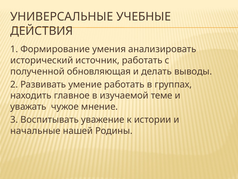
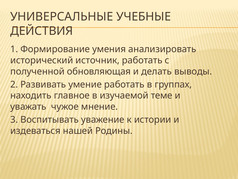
начальные: начальные -> издеваться (35, 131)
